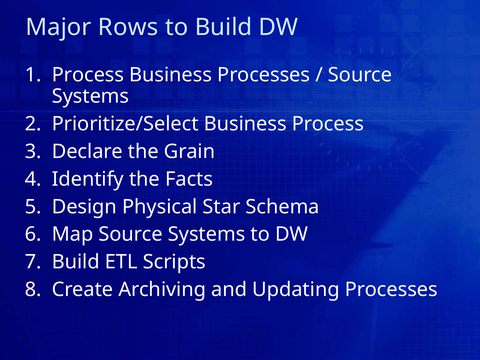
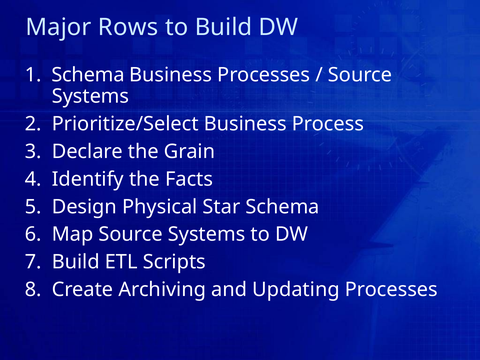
Process: Process -> Schema (88, 75)
